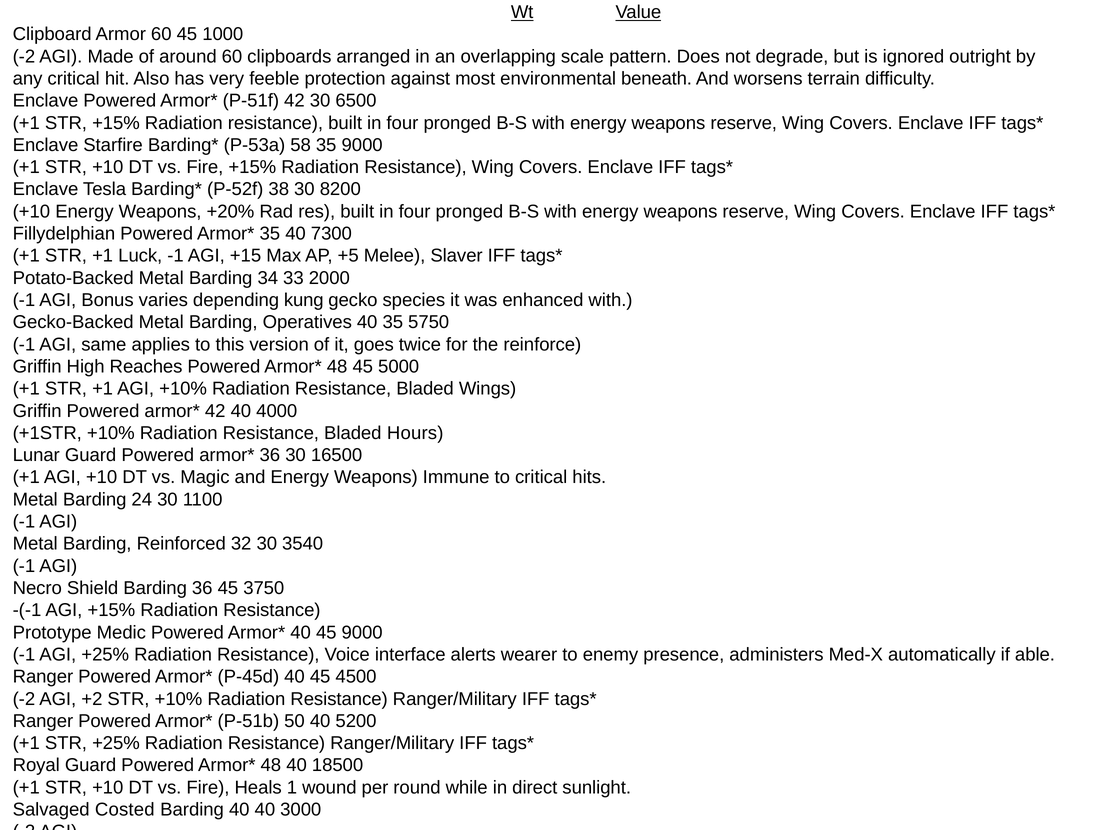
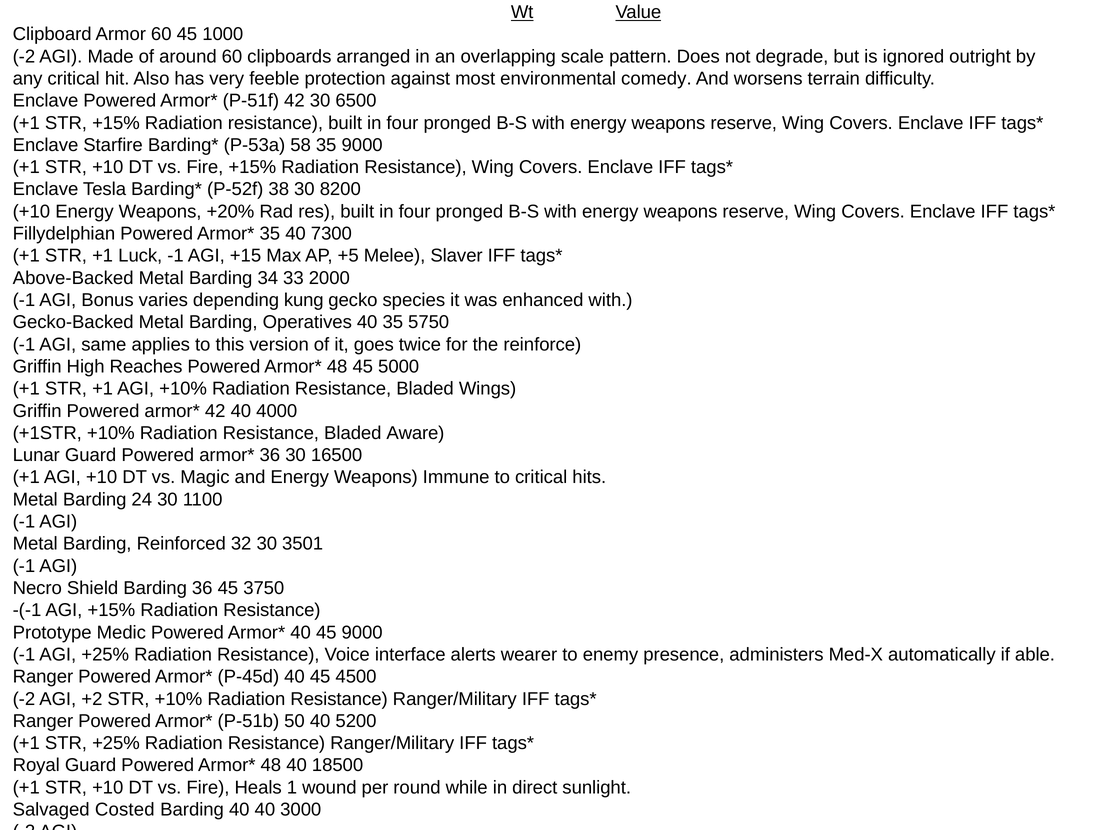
beneath: beneath -> comedy (656, 79)
Potato-Backed: Potato-Backed -> Above-Backed (73, 278)
Hours: Hours -> Aware (415, 433)
3540: 3540 -> 3501 (303, 544)
